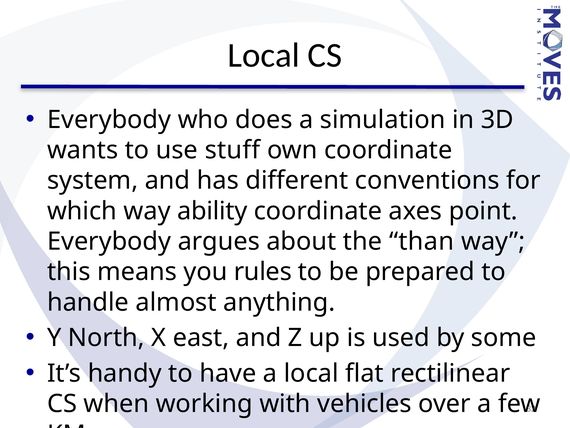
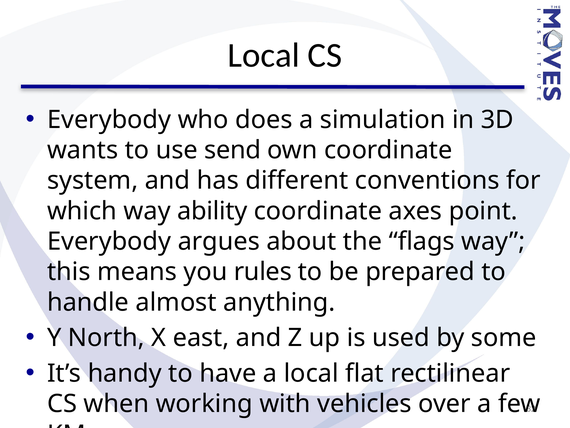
stuff: stuff -> send (233, 150)
than: than -> flags (422, 241)
